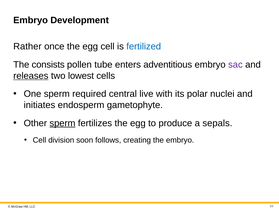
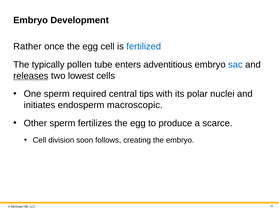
consists: consists -> typically (48, 65)
sac colour: purple -> blue (235, 65)
live: live -> tips (146, 94)
gametophyte: gametophyte -> macroscopic (135, 105)
sperm underline: present -> none (62, 123)
sepals: sepals -> scarce (217, 123)
